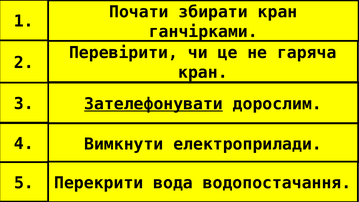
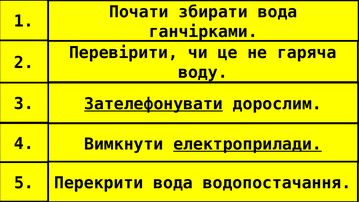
збирати кран: кран -> вода (278, 12)
кран: кран -> воду (203, 73)
електроприлади underline: none -> present (248, 144)
